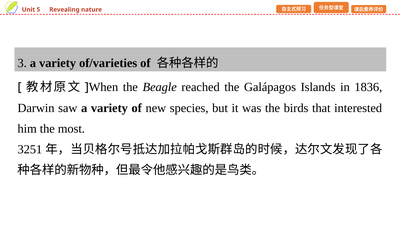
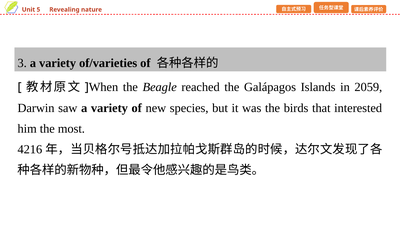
1836: 1836 -> 2059 (368, 87)
3251: 3251 -> 4216 (30, 149)
